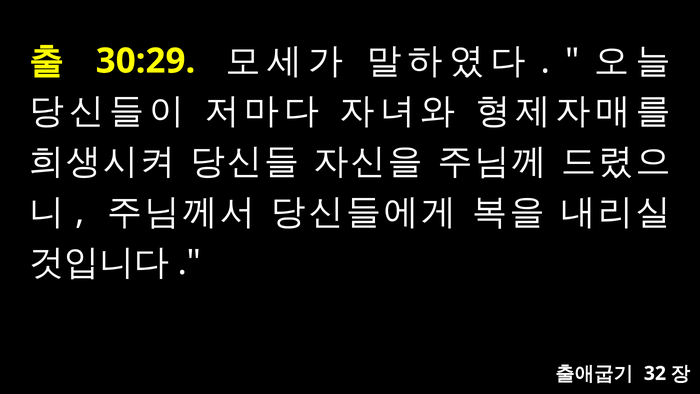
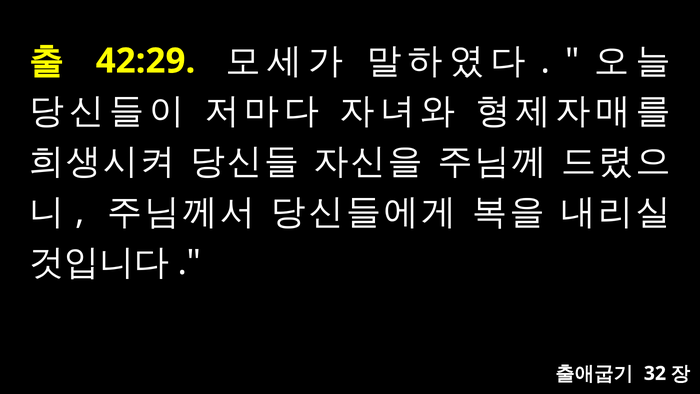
30:29: 30:29 -> 42:29 (146, 61)
